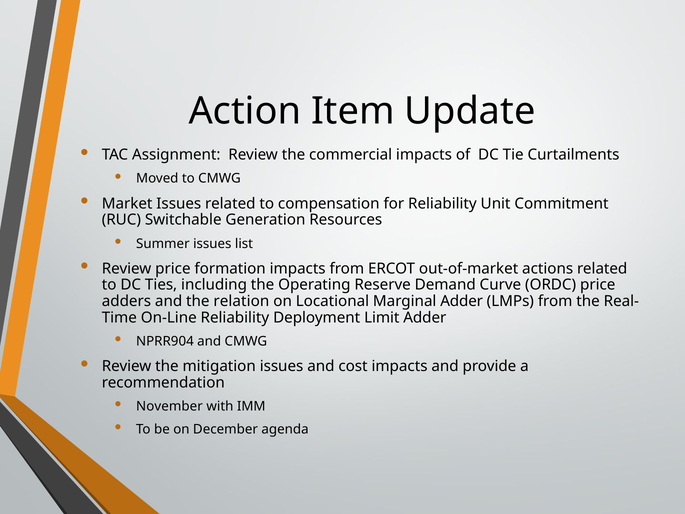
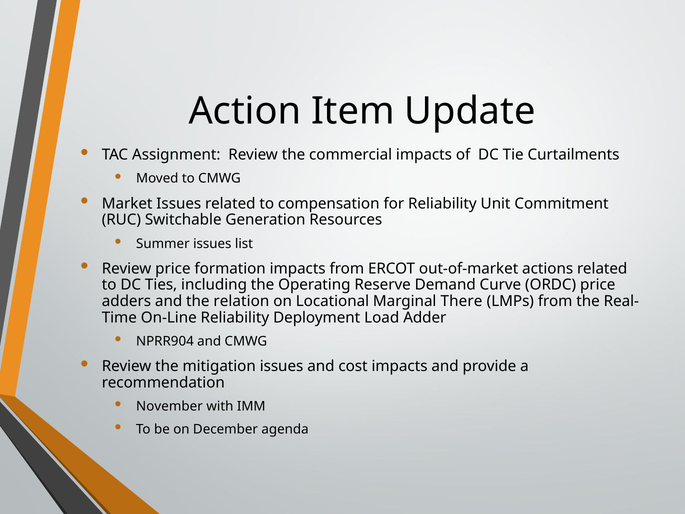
Marginal Adder: Adder -> There (461, 301)
Limit: Limit -> Load (382, 318)
